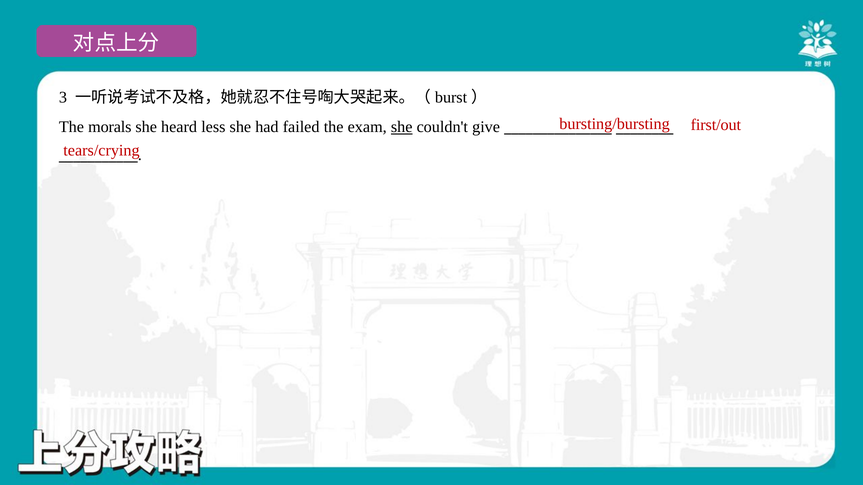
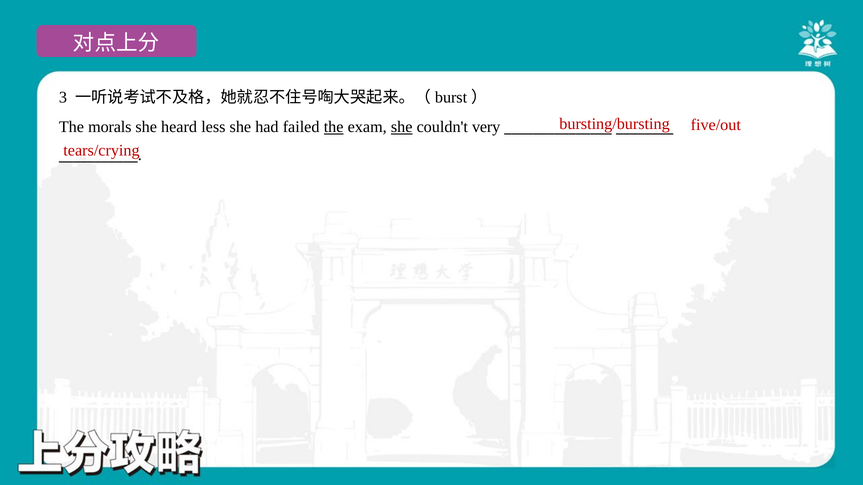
first/out: first/out -> five/out (716, 125)
the underline: none -> present (334, 127)
give: give -> very (486, 127)
